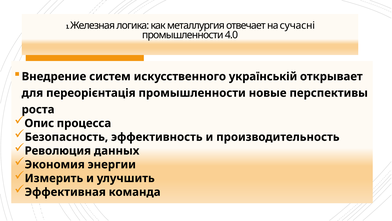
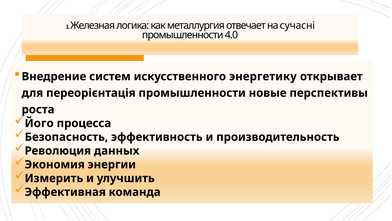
українській: українській -> энергетику (263, 76)
Опис: Опис -> Його (39, 123)
